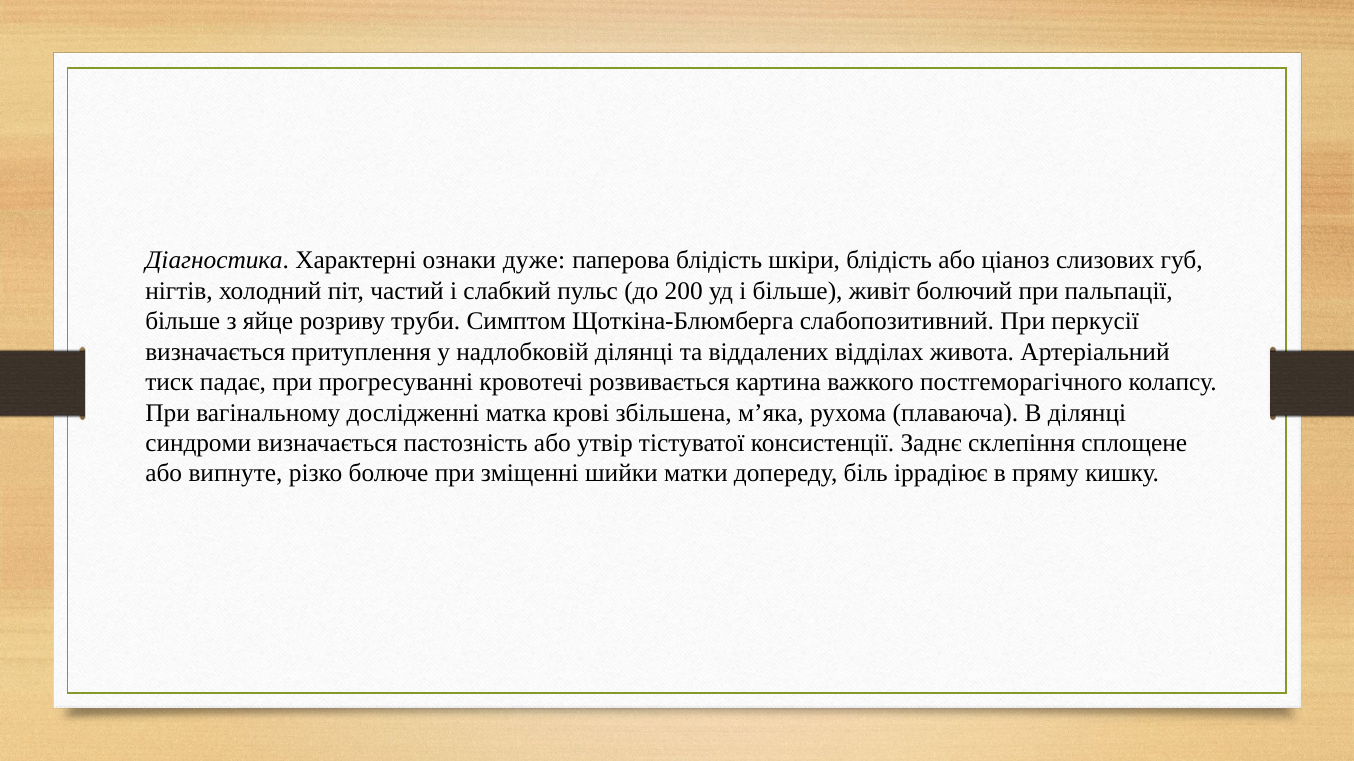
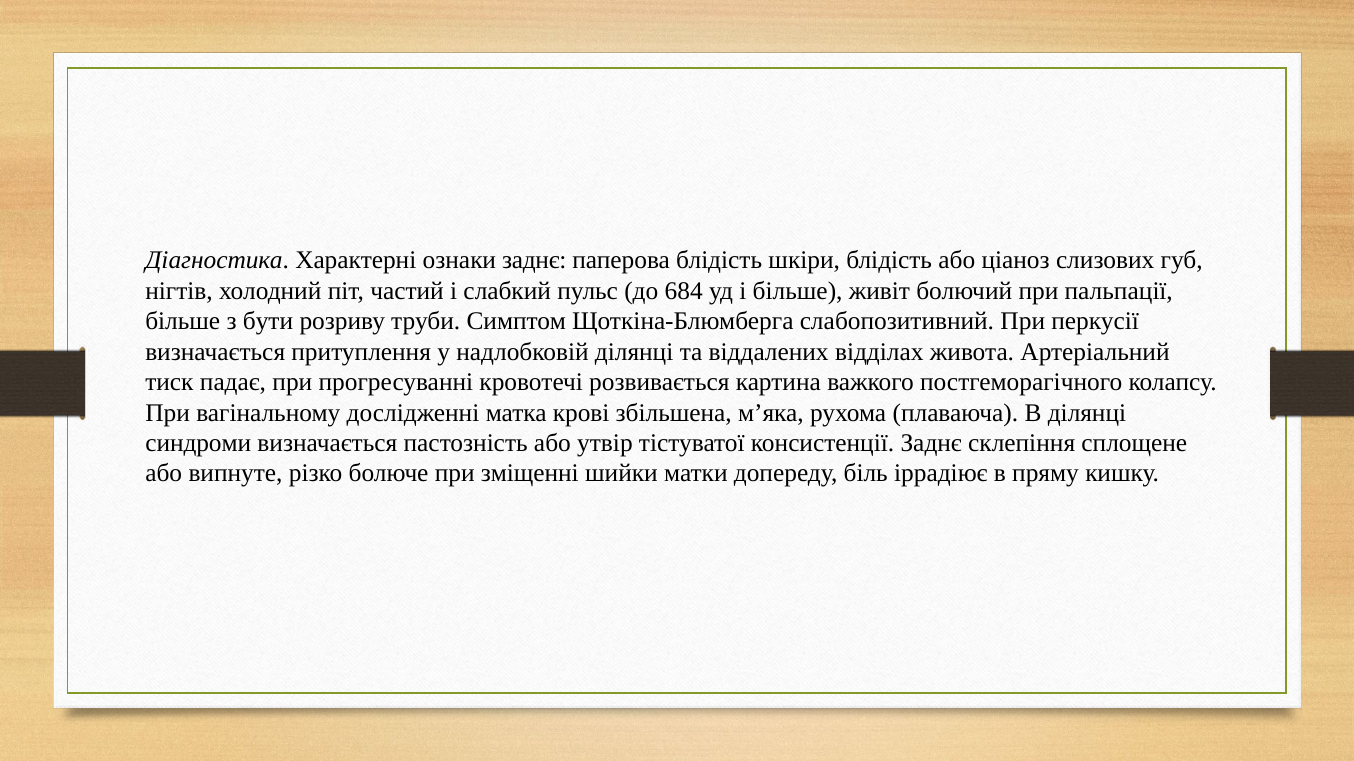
ознаки дуже: дуже -> заднє (534, 261)
200: 200 -> 684 (684, 291)
яйце: яйце -> бути (268, 322)
